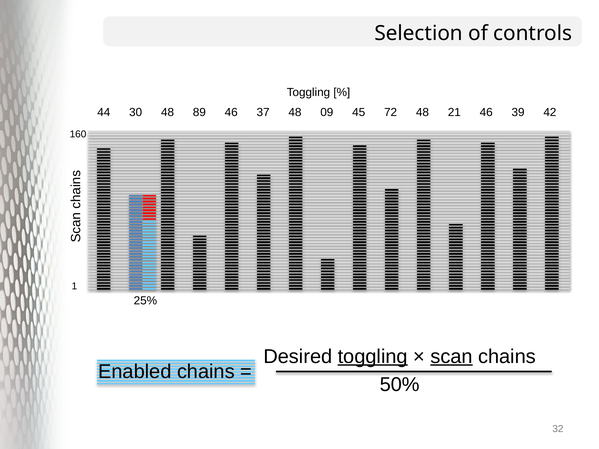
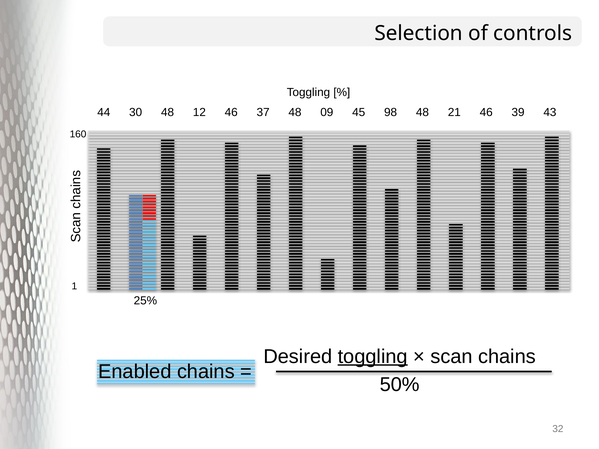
89: 89 -> 12 (199, 112)
72: 72 -> 98 (391, 112)
42: 42 -> 43 (550, 112)
scan underline: present -> none (452, 357)
